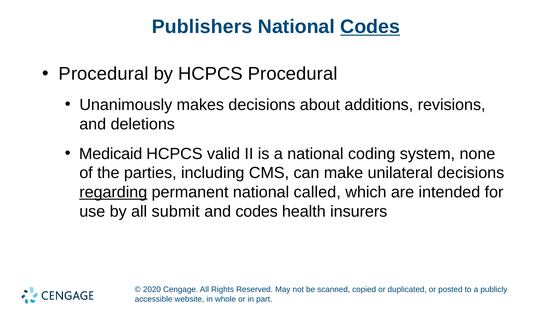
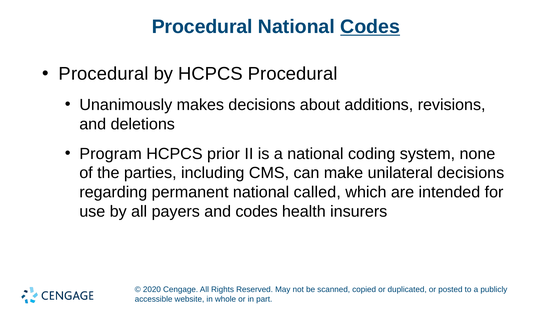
Publishers: Publishers -> Procedural (202, 27)
Medicaid: Medicaid -> Program (111, 154)
valid: valid -> prior (223, 154)
regarding underline: present -> none (113, 193)
submit: submit -> payers (176, 212)
